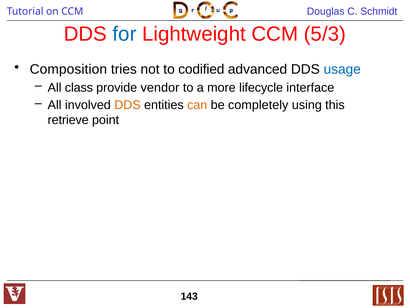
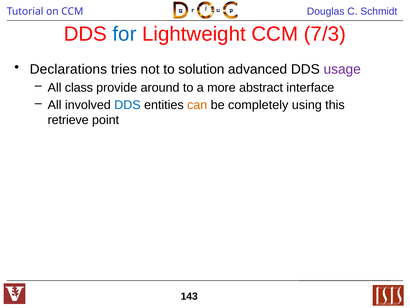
5/3: 5/3 -> 7/3 (325, 34)
Composition: Composition -> Declarations (68, 69)
codified: codified -> solution (201, 69)
usage colour: blue -> purple (342, 69)
vendor: vendor -> around (160, 87)
lifecycle: lifecycle -> abstract (261, 87)
DDS colour: orange -> blue (127, 105)
